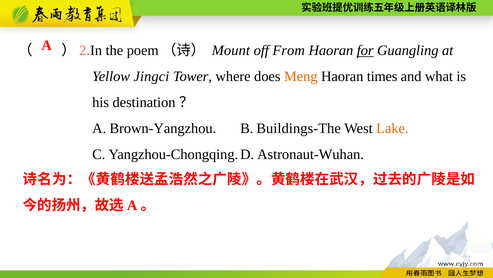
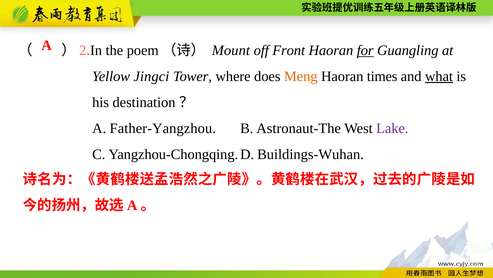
From: From -> Front (289, 50)
what underline: none -> present (439, 76)
Brown-Yangzhou: Brown-Yangzhou -> Father-Yangzhou (163, 128)
Buildings-The: Buildings-The -> Astronaut-The (299, 128)
Lake colour: orange -> purple (392, 128)
Astronaut-Wuhan: Astronaut-Wuhan -> Buildings-Wuhan (311, 154)
